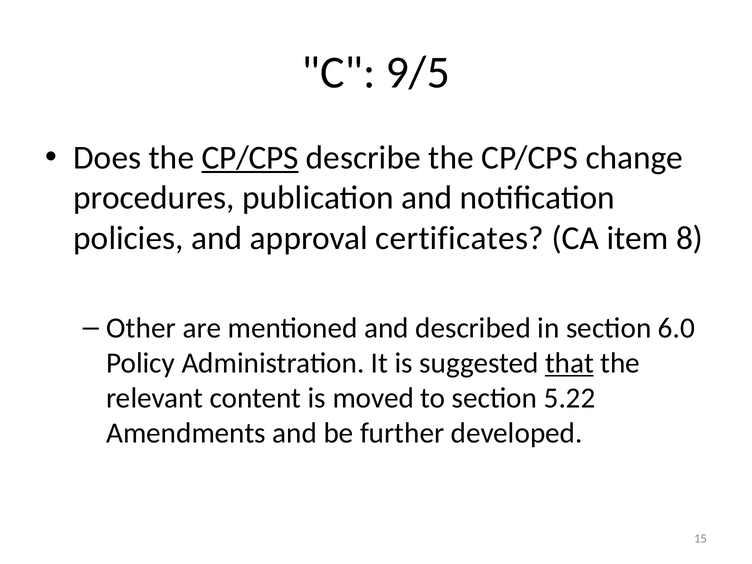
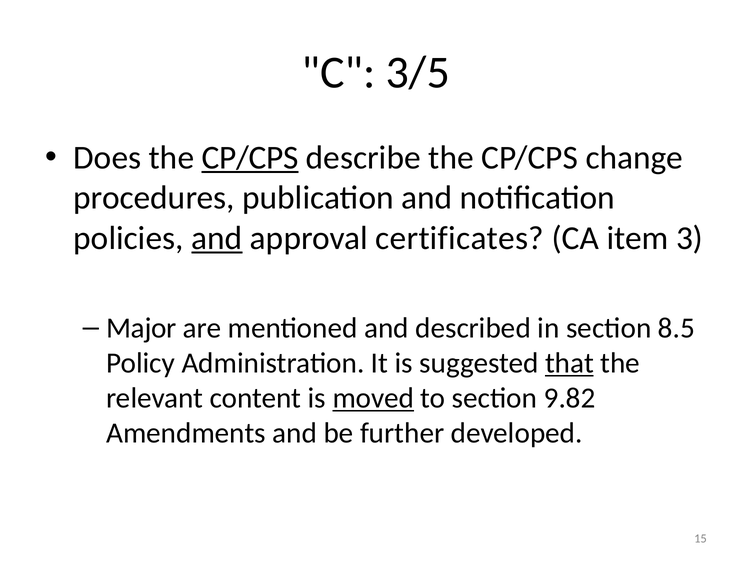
9/5: 9/5 -> 3/5 (418, 73)
and underline: none -> present (217, 238)
8: 8 -> 3 (690, 238)
Other: Other -> Major (141, 328)
6.0: 6.0 -> 8.5 (676, 328)
moved underline: none -> present (373, 398)
5.22: 5.22 -> 9.82 (570, 398)
